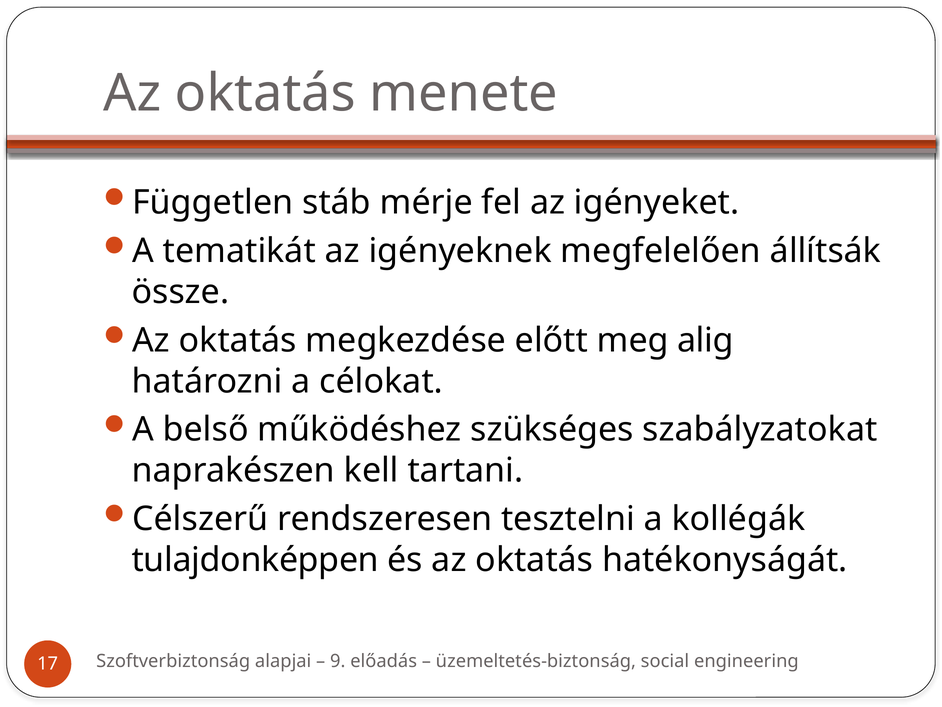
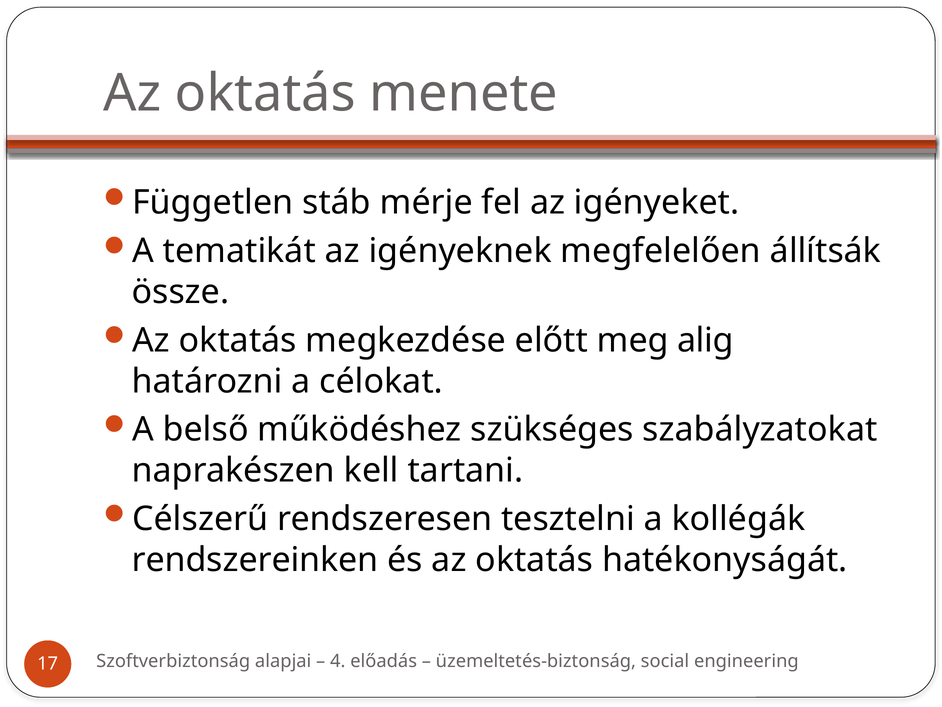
tulajdonképpen: tulajdonképpen -> rendszereinken (255, 559)
9: 9 -> 4 (338, 661)
